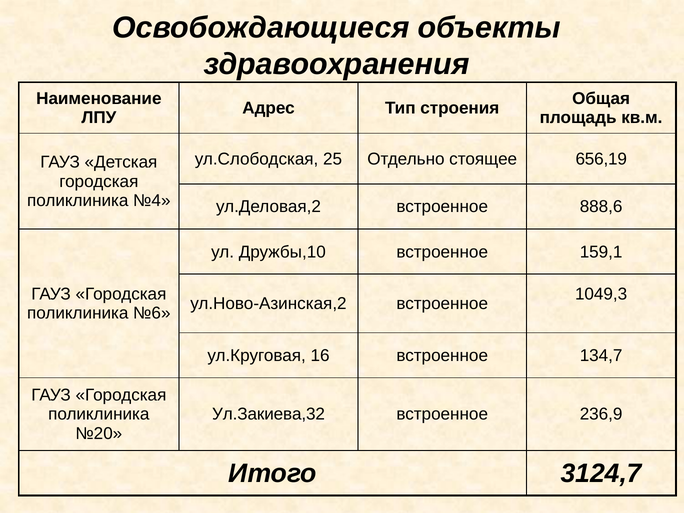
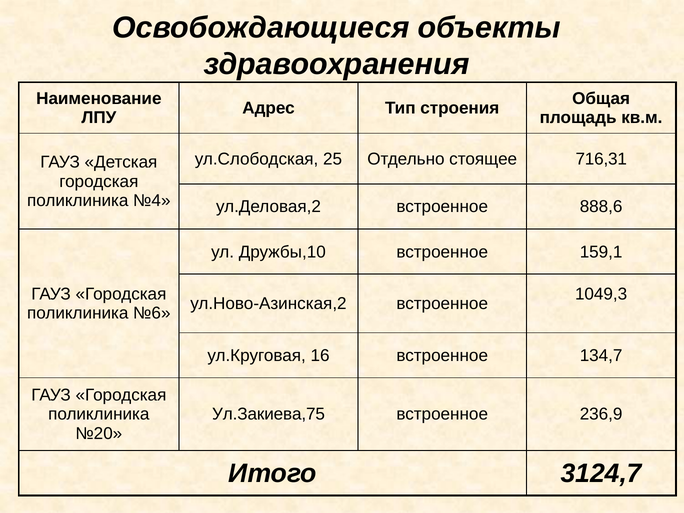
656,19: 656,19 -> 716,31 (601, 159)
Ул.Закиева,32: Ул.Закиева,32 -> Ул.Закиева,75 (269, 414)
